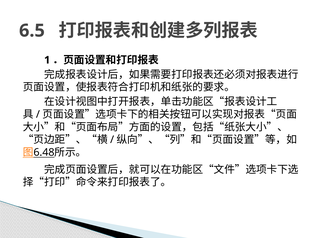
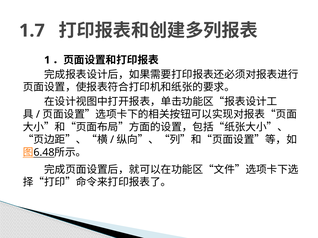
6.5: 6.5 -> 1.7 (32, 31)
